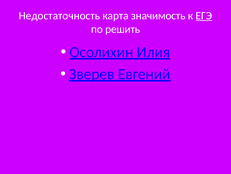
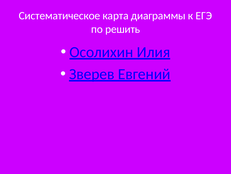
Недостаточность: Недостаточность -> Систематическое (59, 16)
значимость: значимость -> диаграммы (158, 16)
ЕГЭ underline: present -> none (204, 16)
